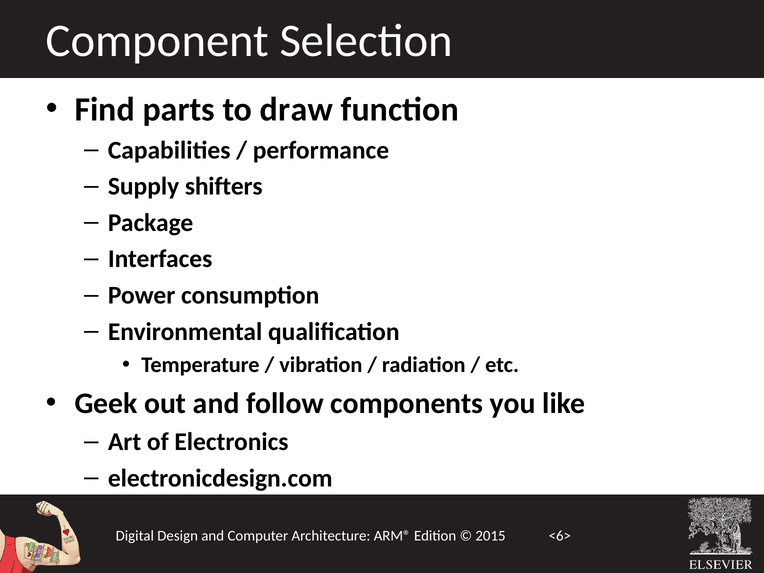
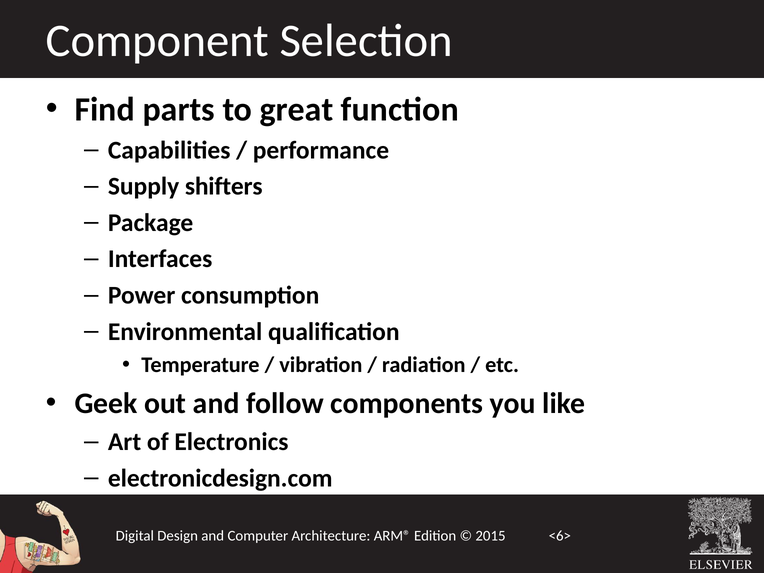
draw: draw -> great (297, 109)
